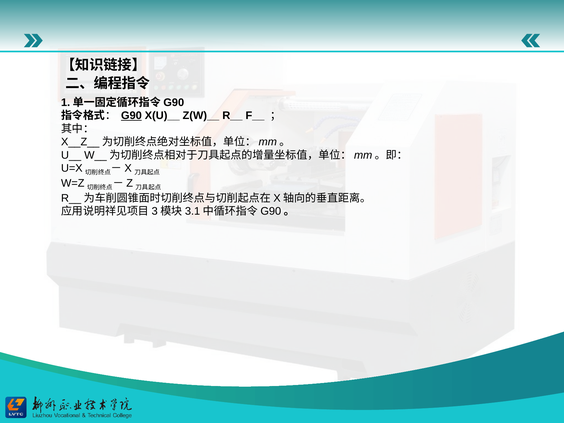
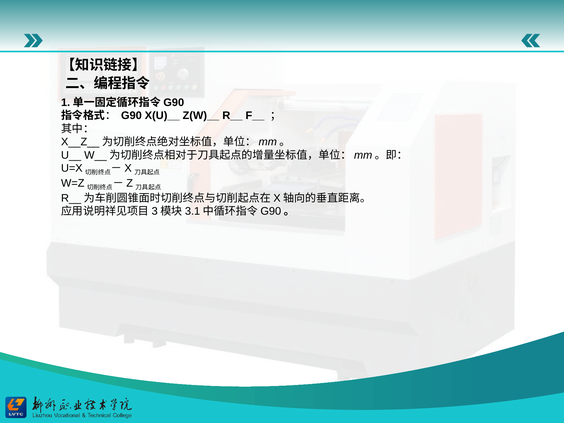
G90 underline: present -> none (131, 116)
